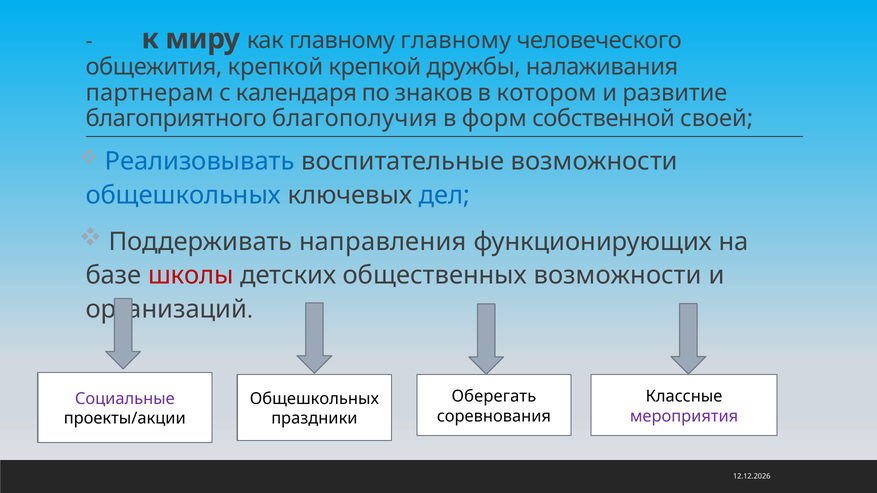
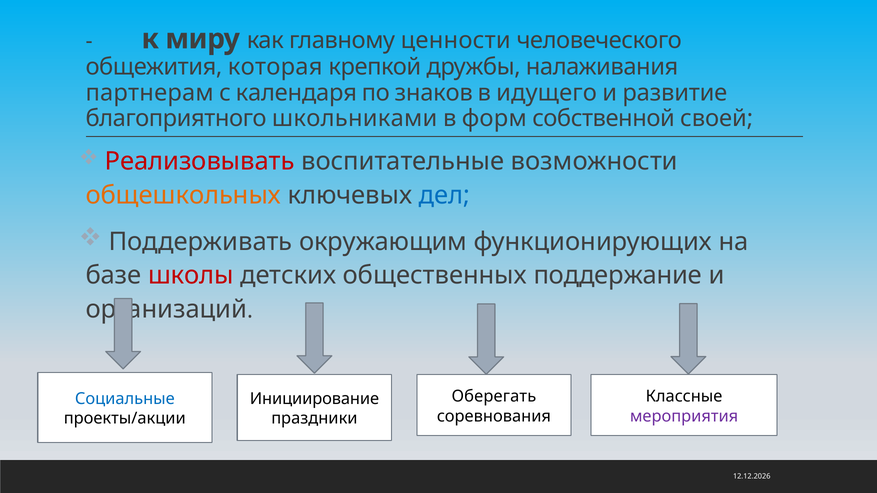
главному главному: главному -> ценности (456, 41)
общежития крепкой: крепкой -> которая (275, 67)
котором: котором -> идущего (547, 93)
благополучия: благополучия -> школьниками (355, 118)
Реализовывать colour: blue -> red (200, 162)
общешкольных colour: blue -> orange (183, 195)
направления: направления -> окружающим (383, 242)
общественных возможности: возможности -> поддержание (618, 276)
Социальные colour: purple -> blue (125, 399)
Общешкольных: Общешкольных -> Инициирование (314, 399)
